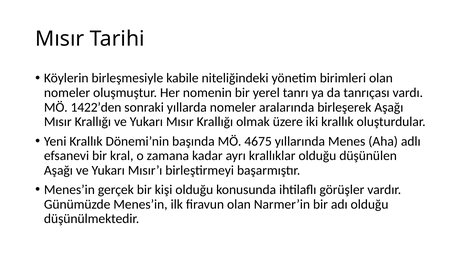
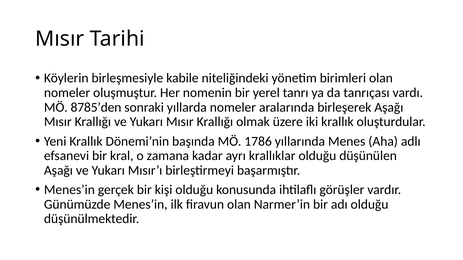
1422’den: 1422’den -> 8785’den (96, 107)
4675: 4675 -> 1786 (258, 141)
